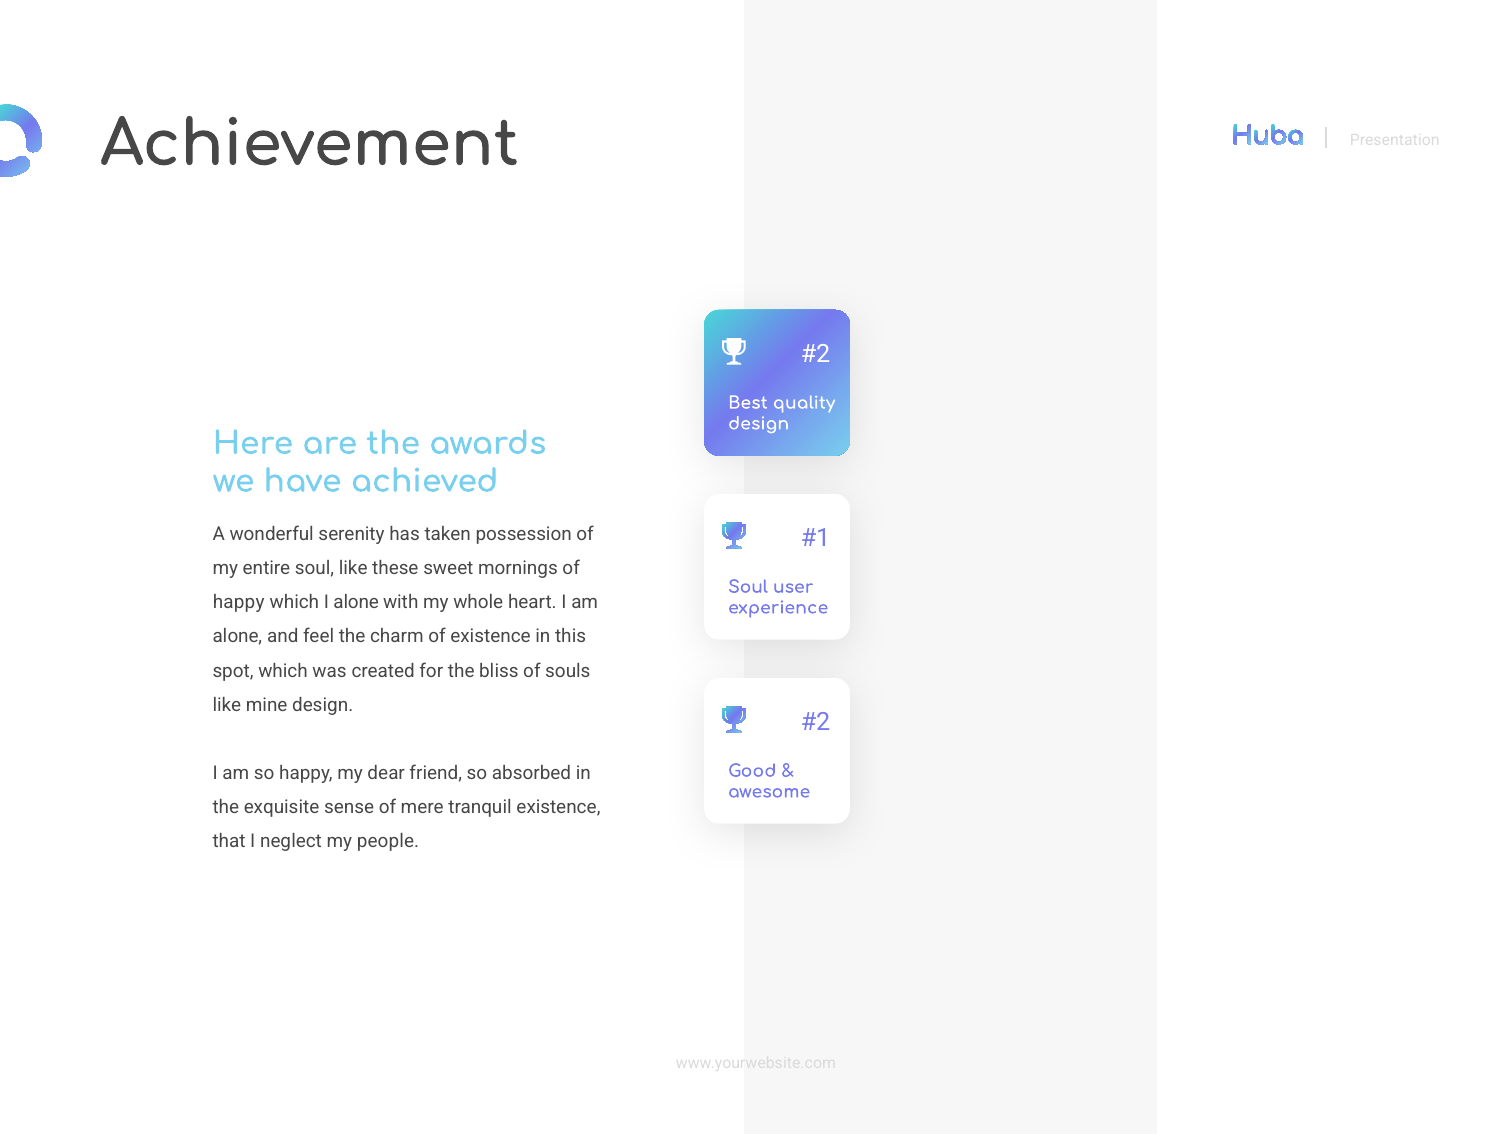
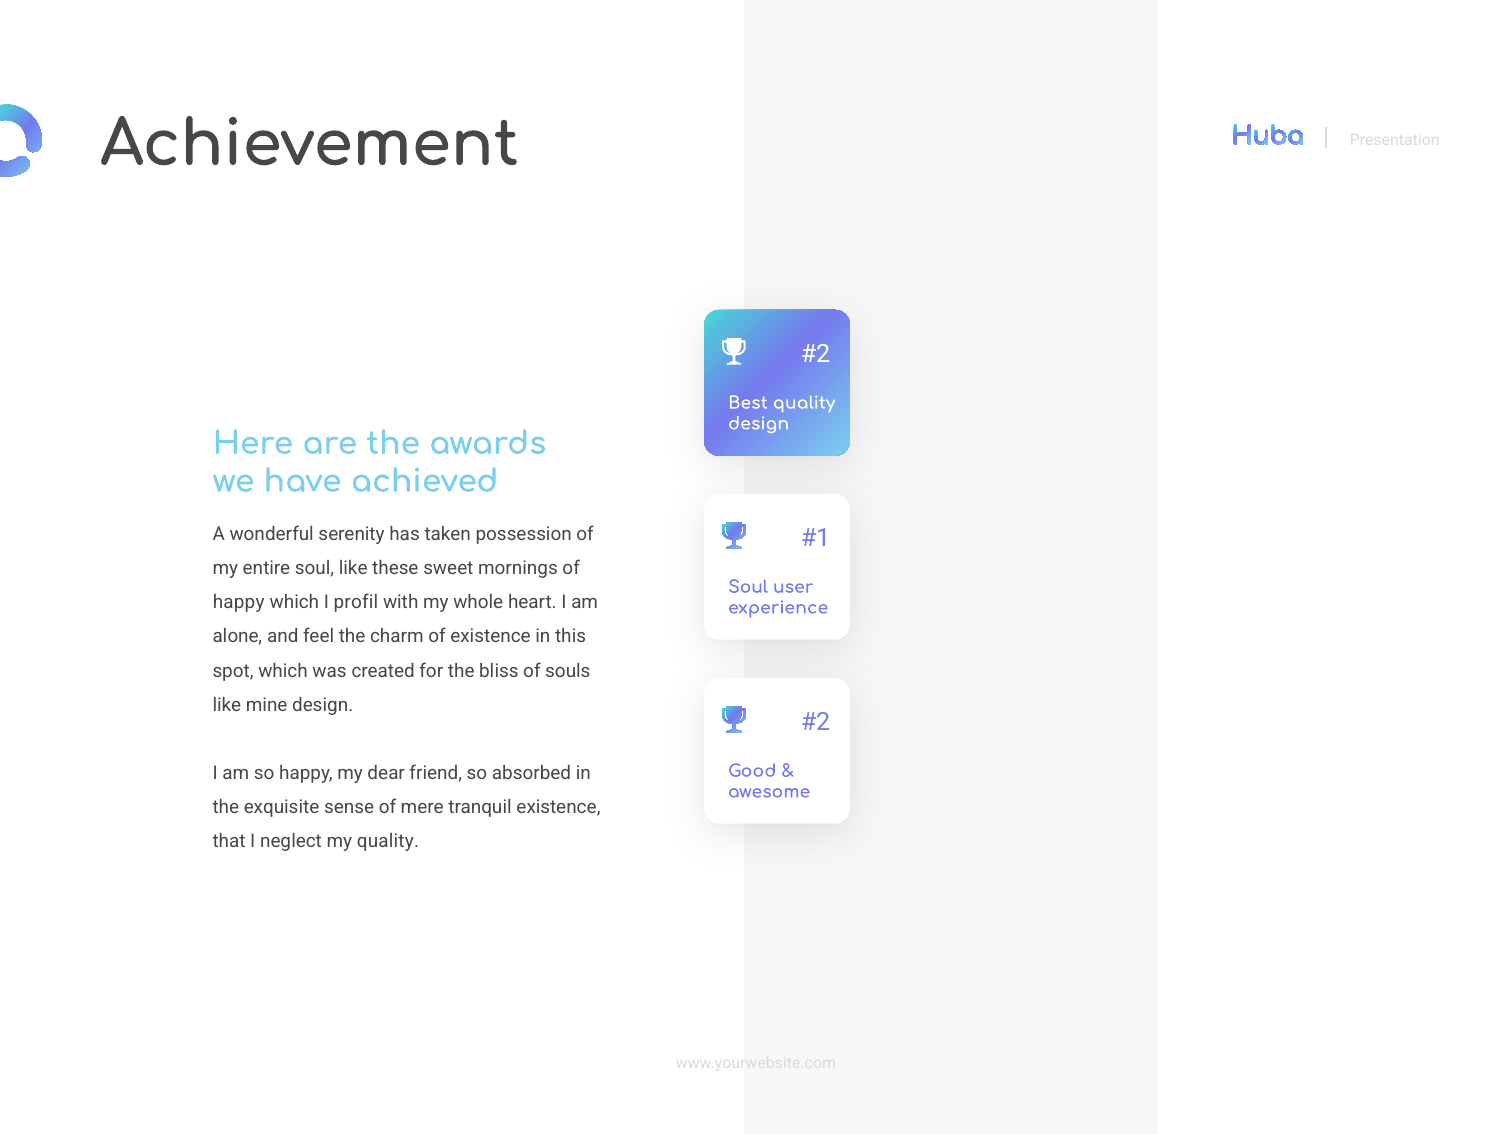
I alone: alone -> profil (356, 603)
my people: people -> quality (388, 841)
